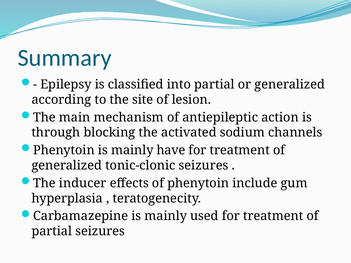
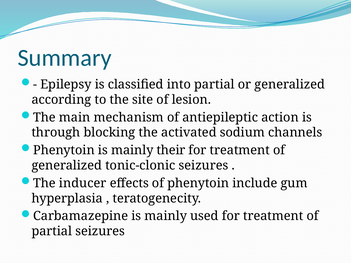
have: have -> their (171, 150)
